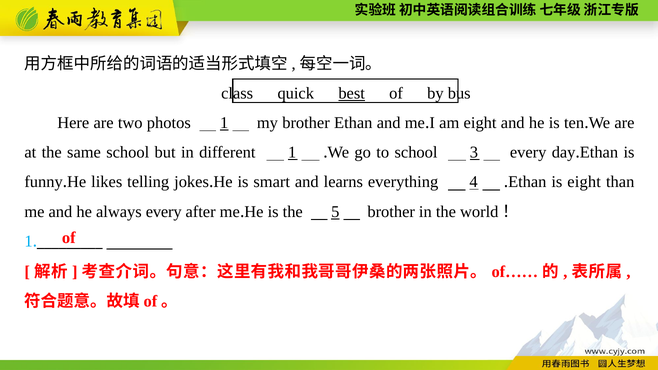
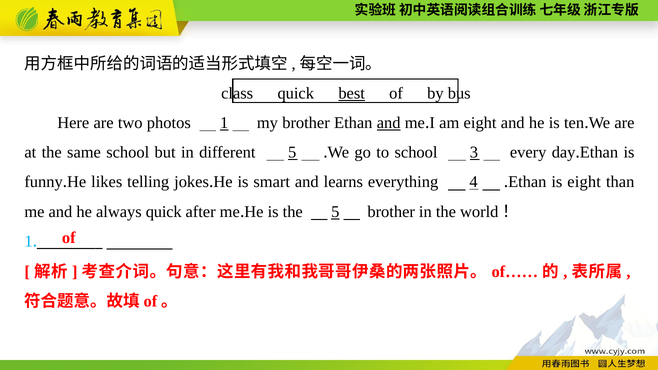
and underline: none -> present (389, 123)
different 1: 1 -> 5 (292, 152)
always every: every -> quick (164, 212)
